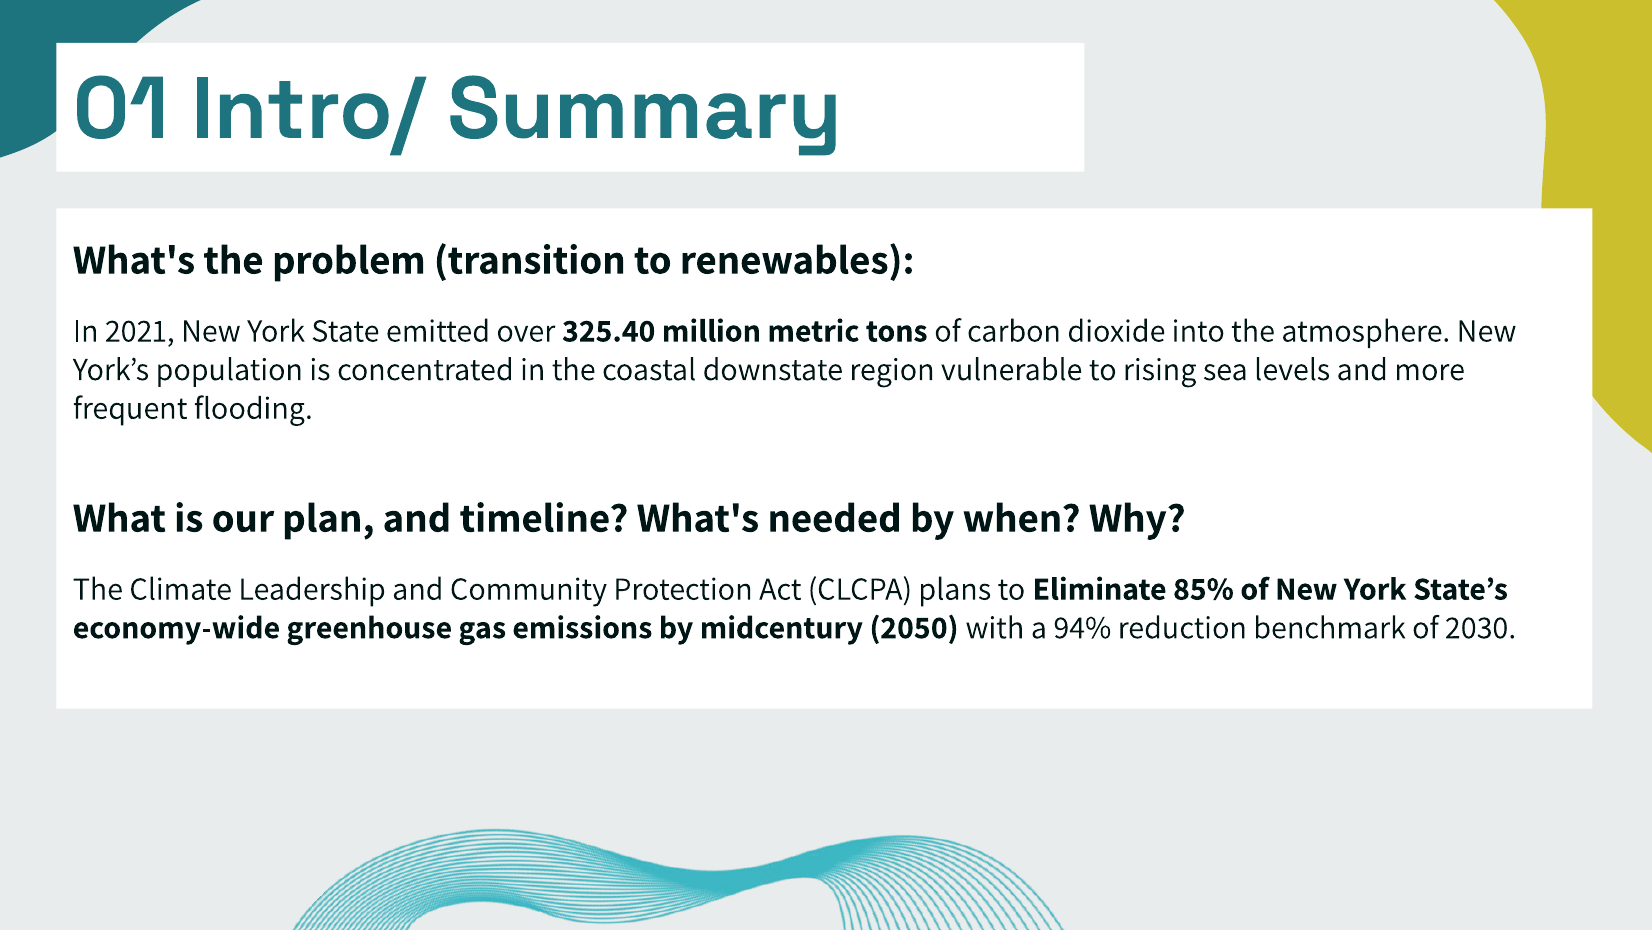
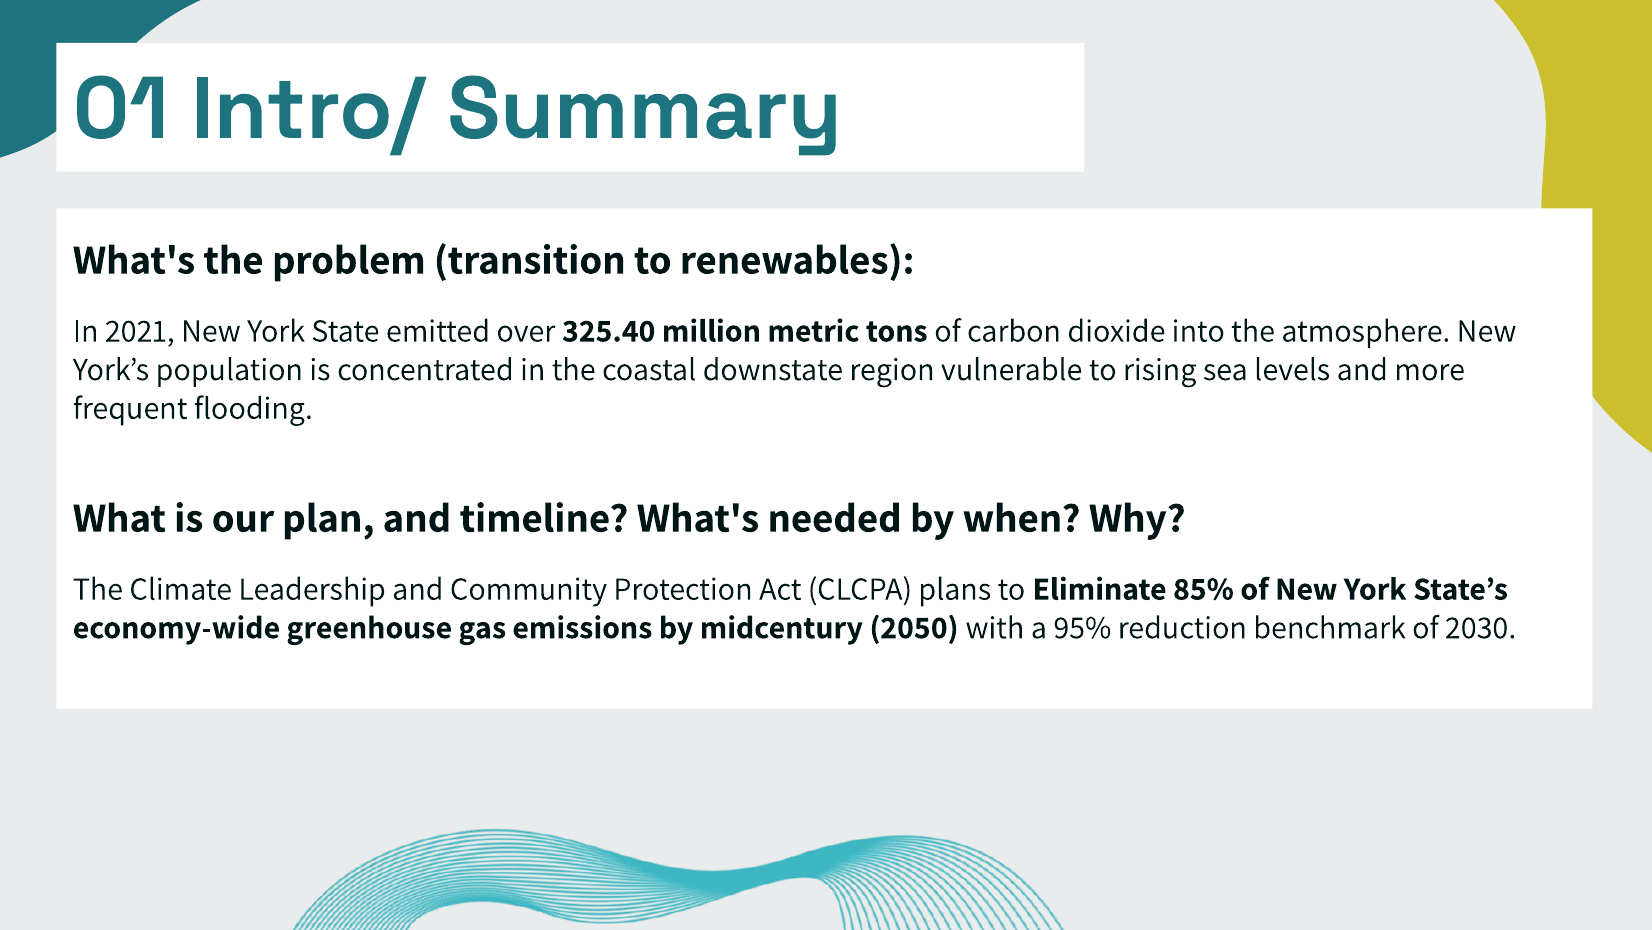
94%: 94% -> 95% (1082, 627)
